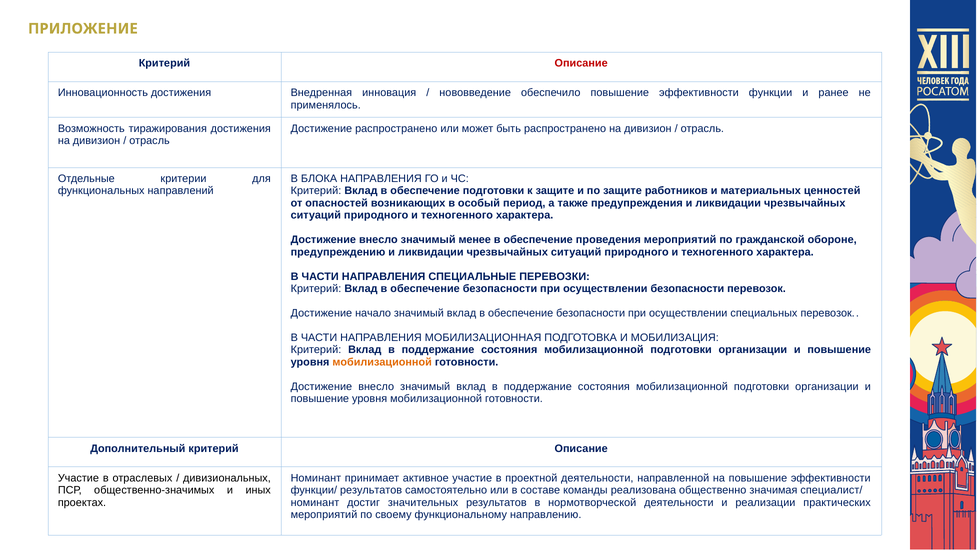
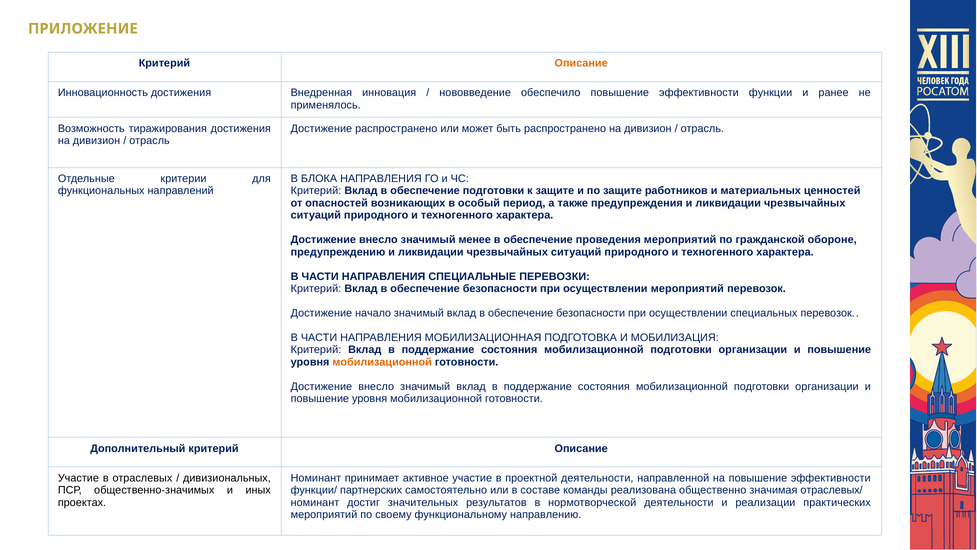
Описание colour: red -> orange (581, 63)
осуществлении безопасности: безопасности -> мероприятий (687, 289)
функции/ результатов: результатов -> партнерских (371, 490)
специалист/: специалист/ -> отраслевых/ (832, 490)
